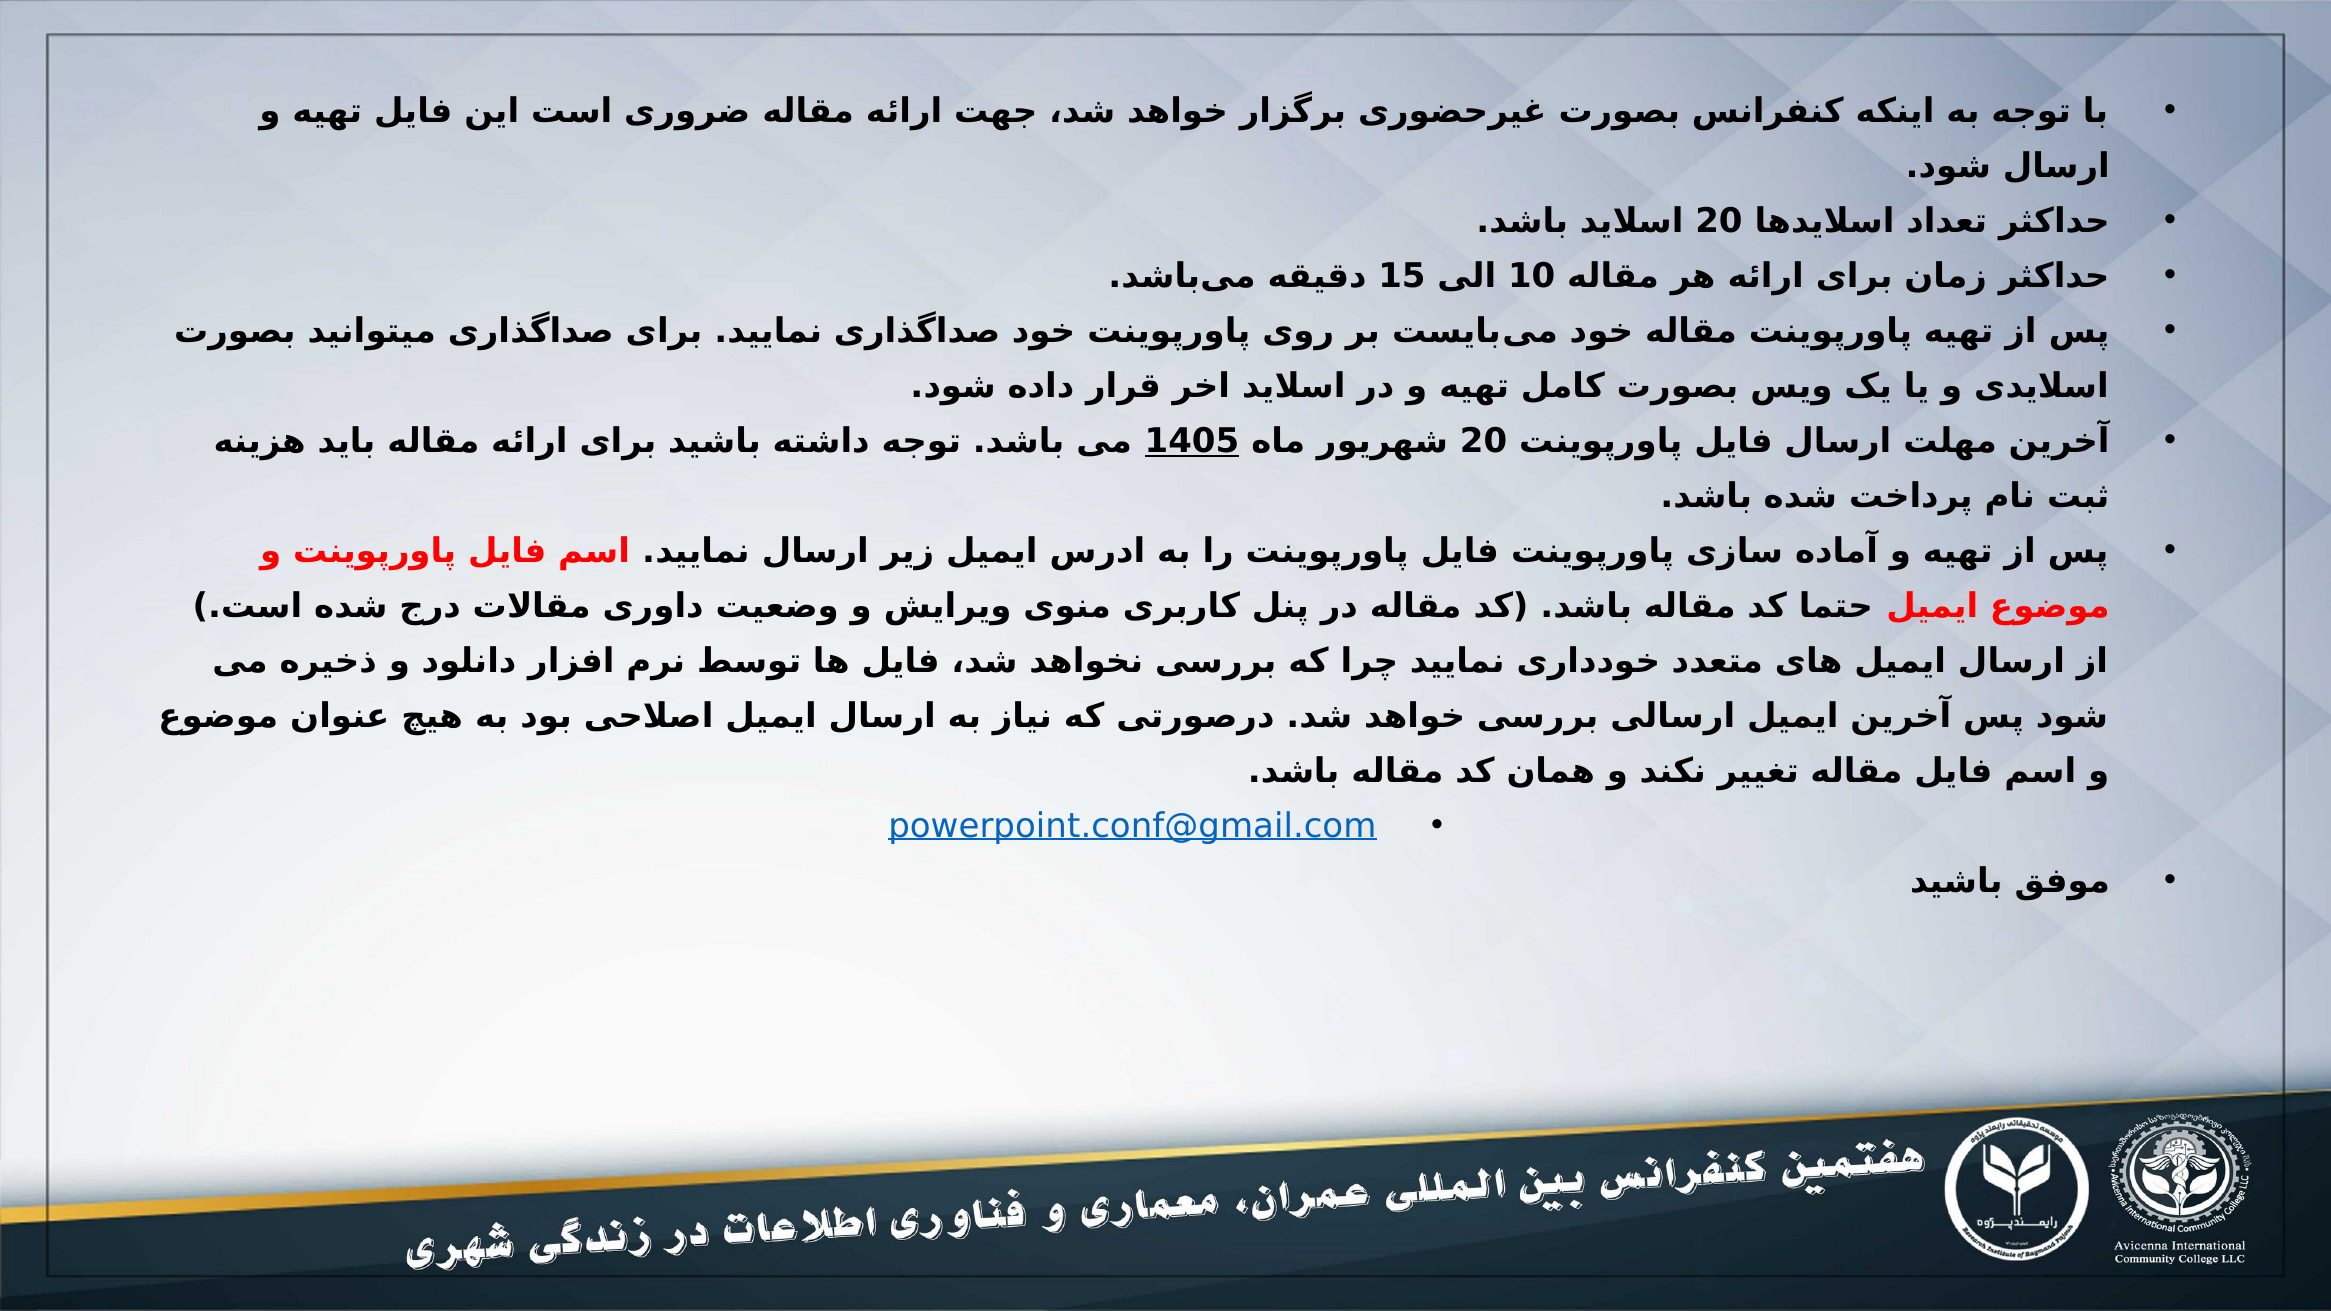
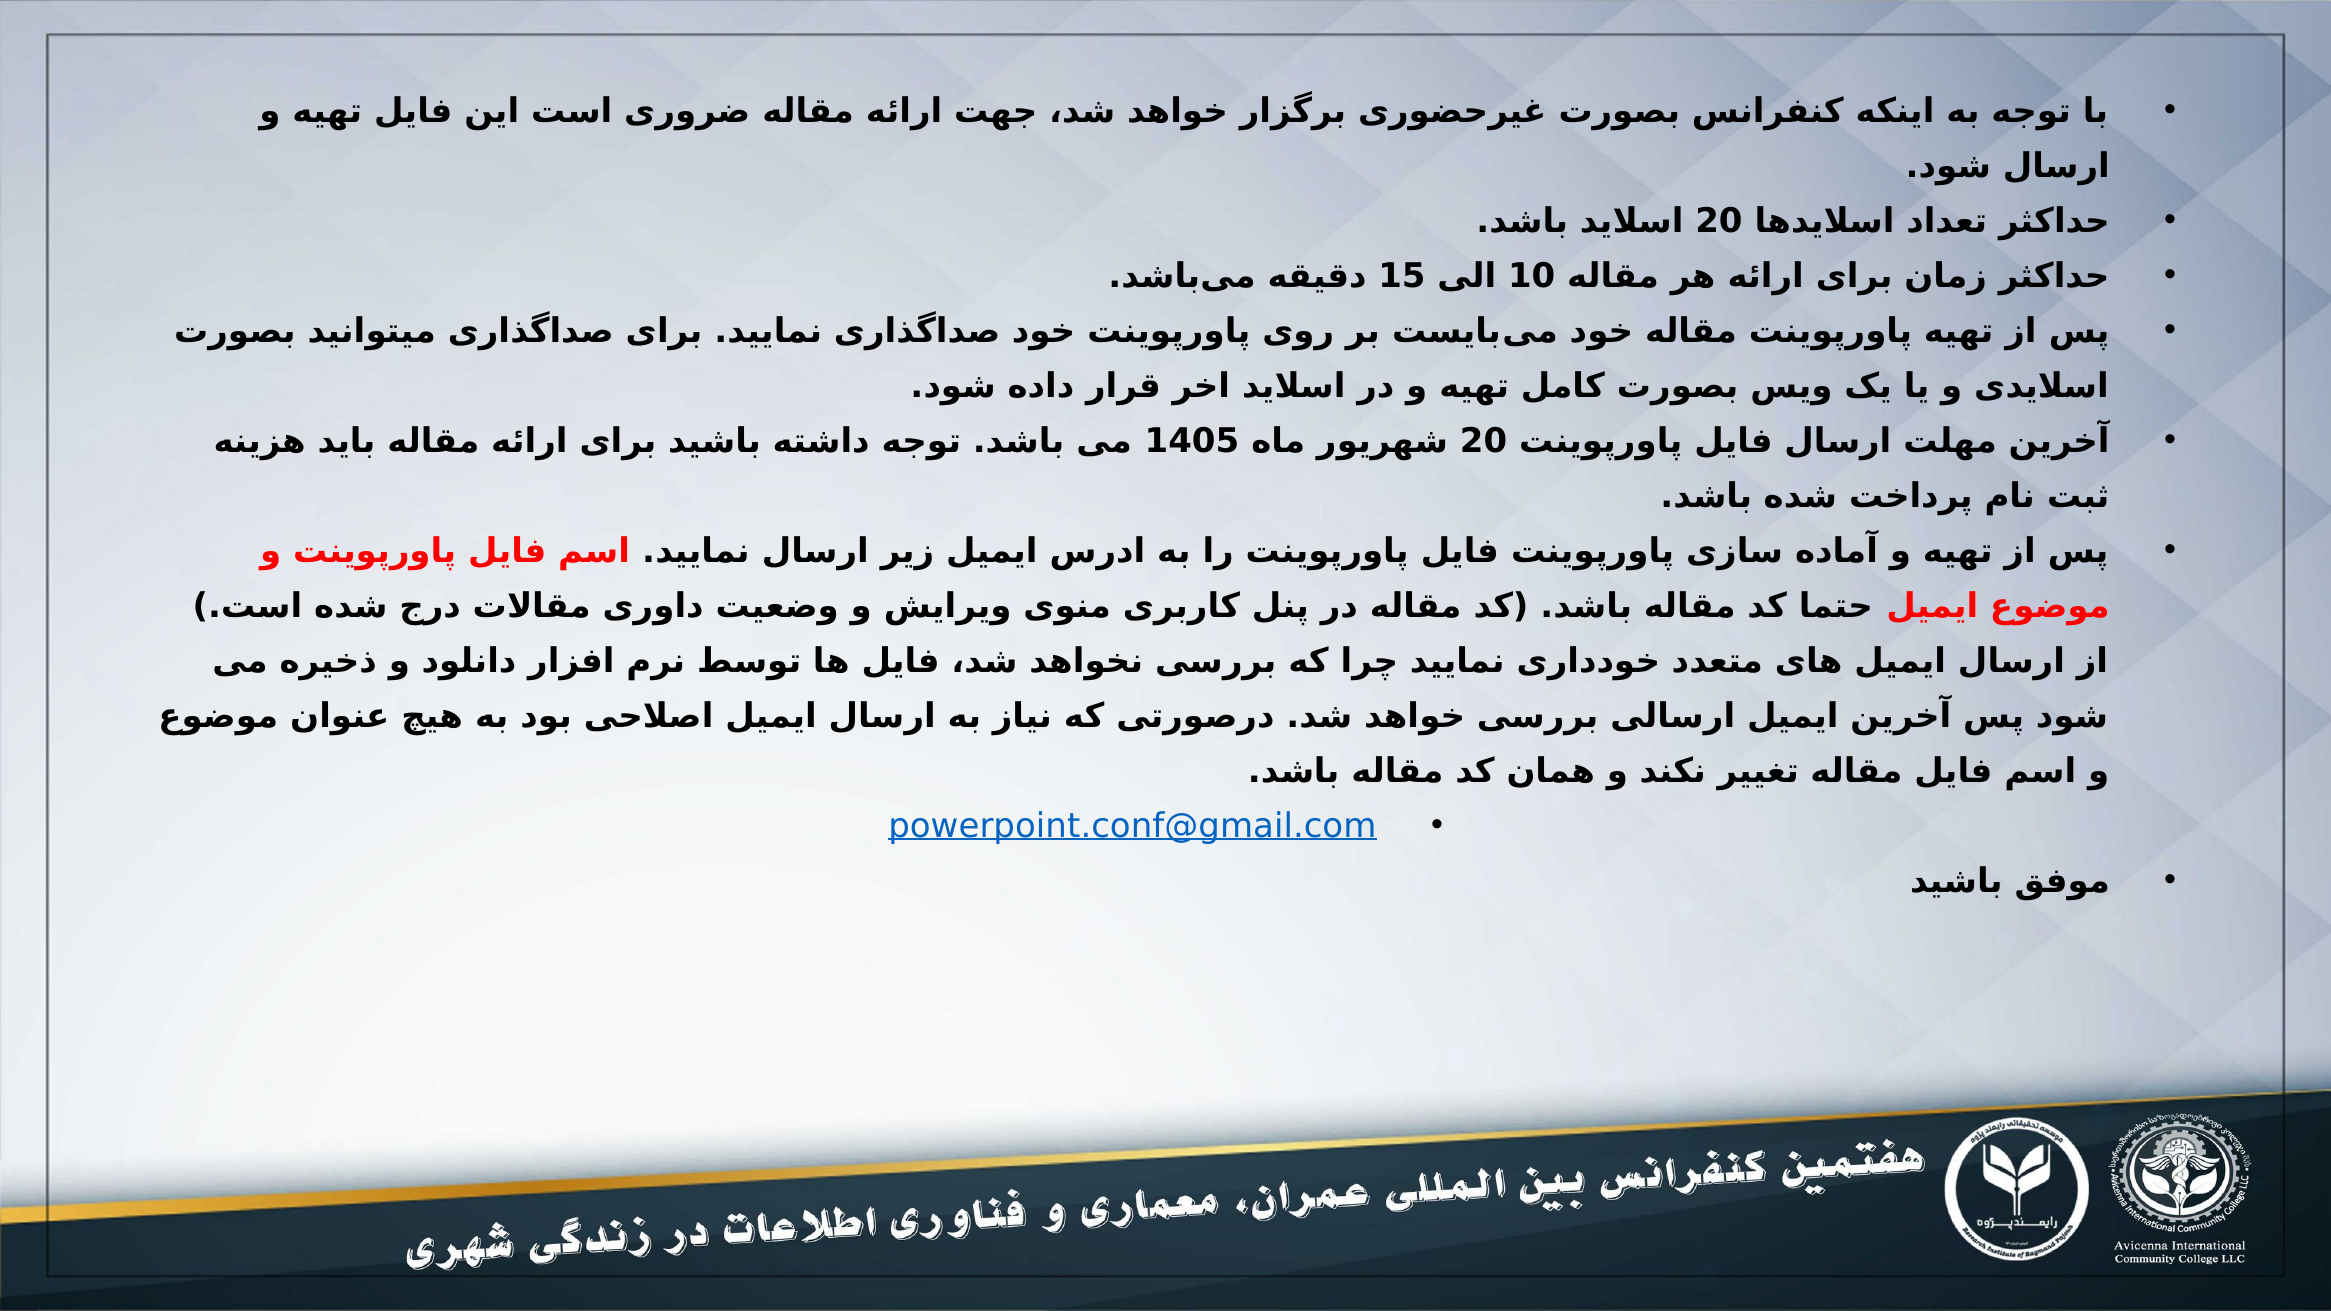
1405 underline: present -> none (1192, 441)
